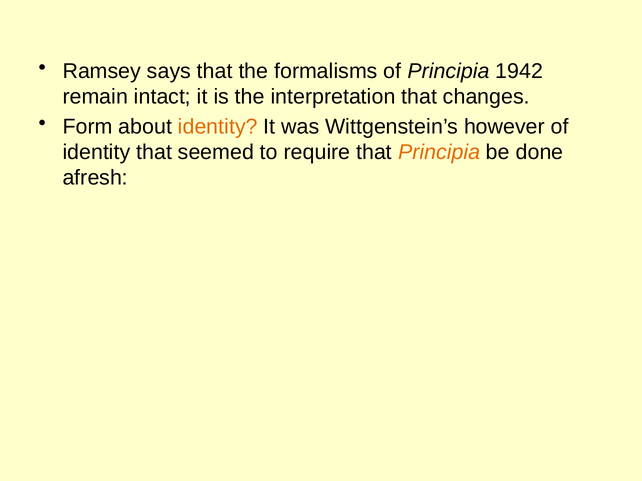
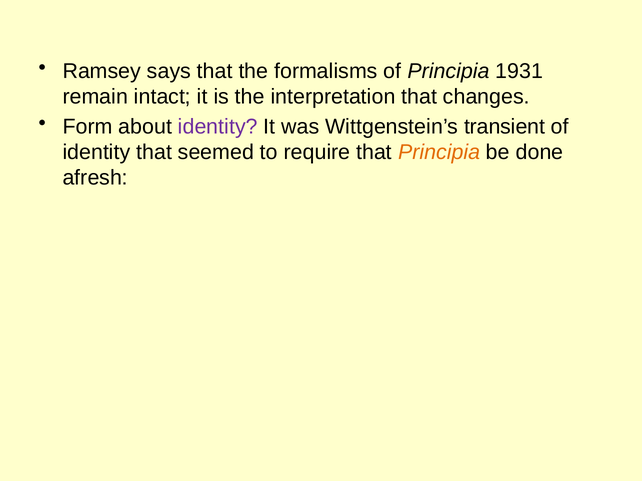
1942: 1942 -> 1931 (519, 71)
identity colour: orange -> purple (218, 127)
however: however -> transient (505, 127)
